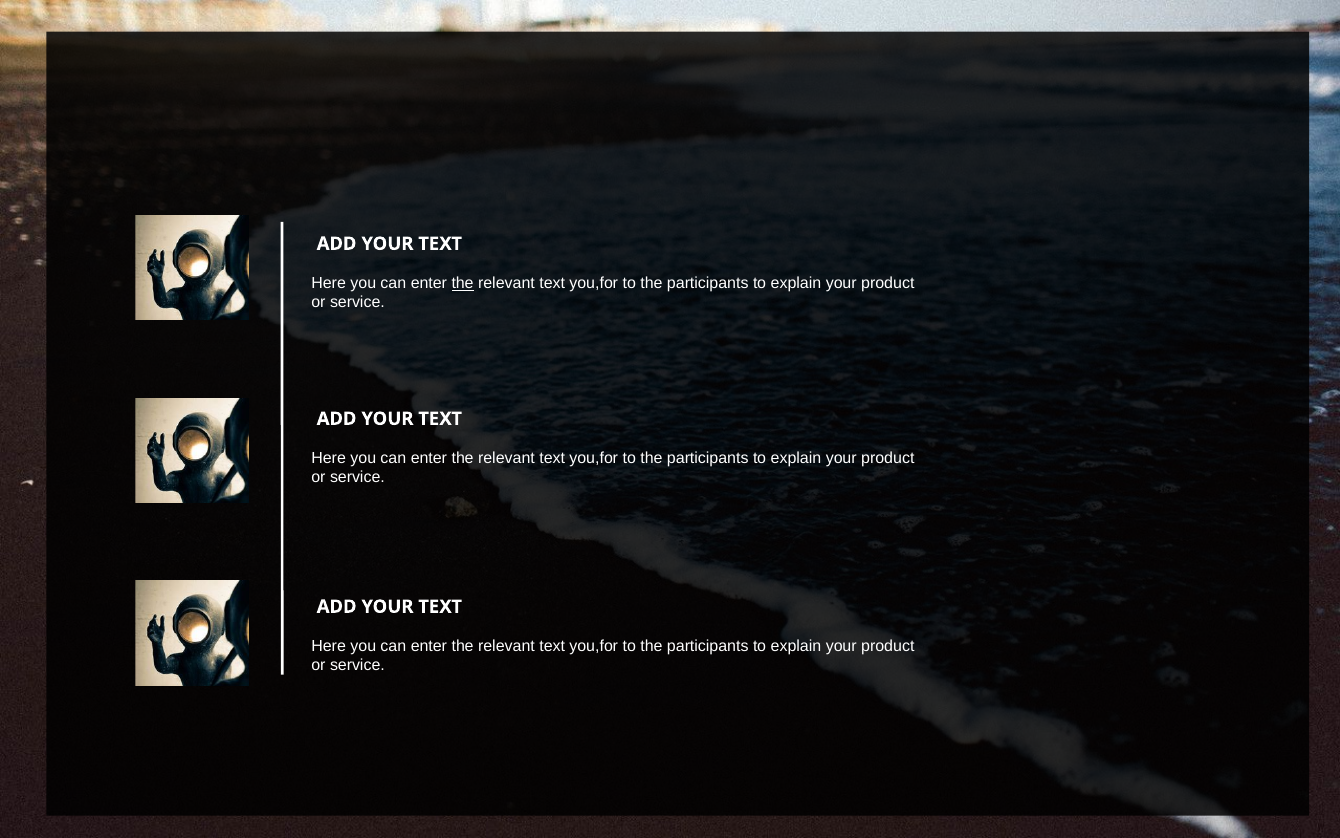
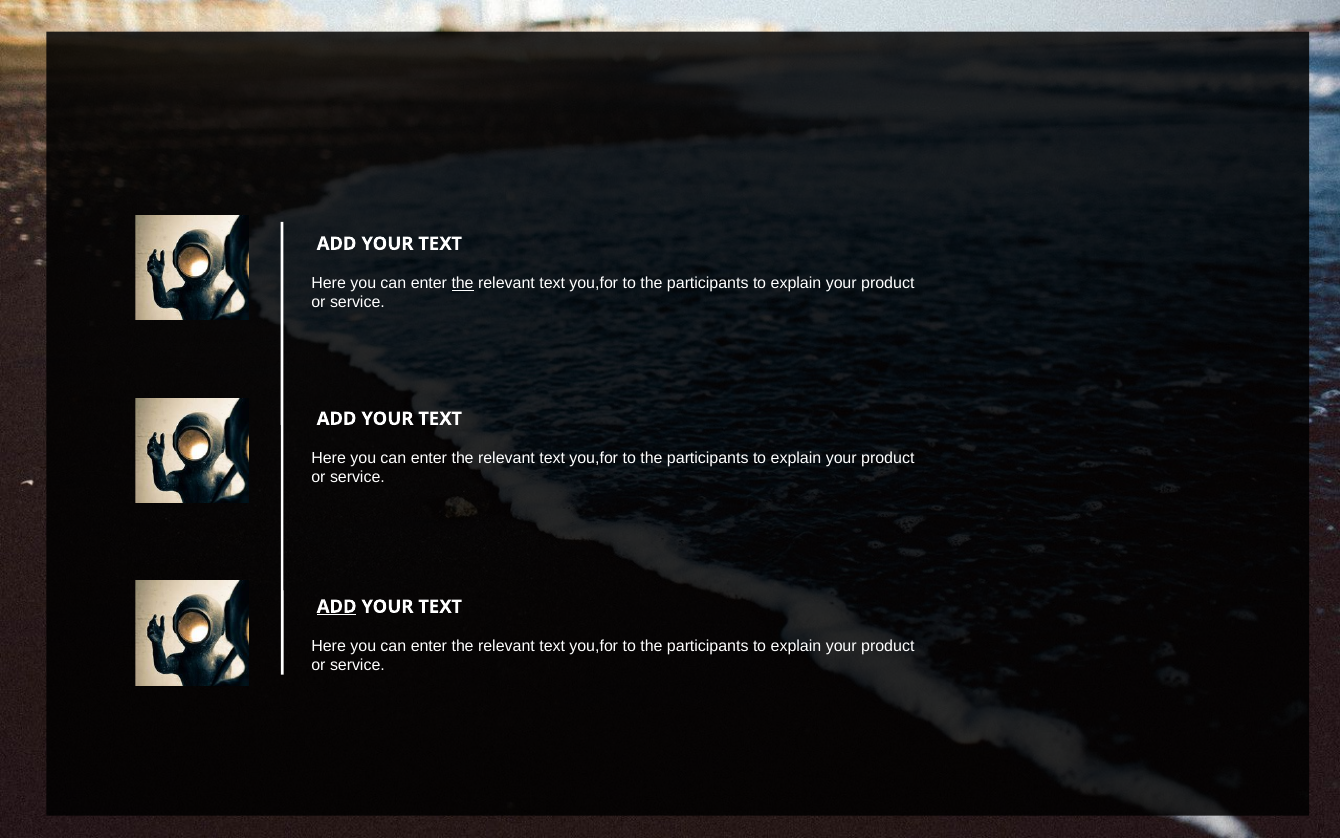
ADD underline: none -> present (337, 606)
